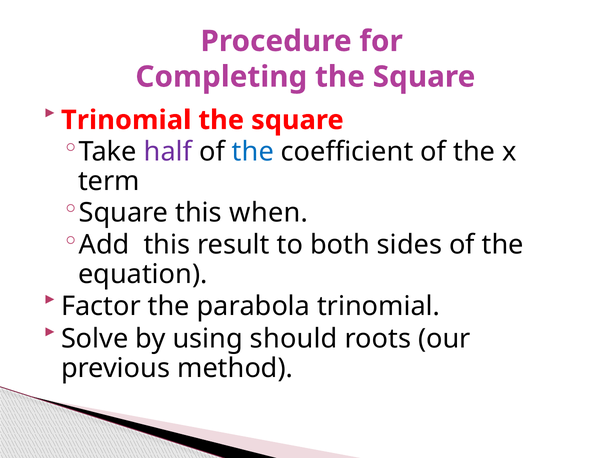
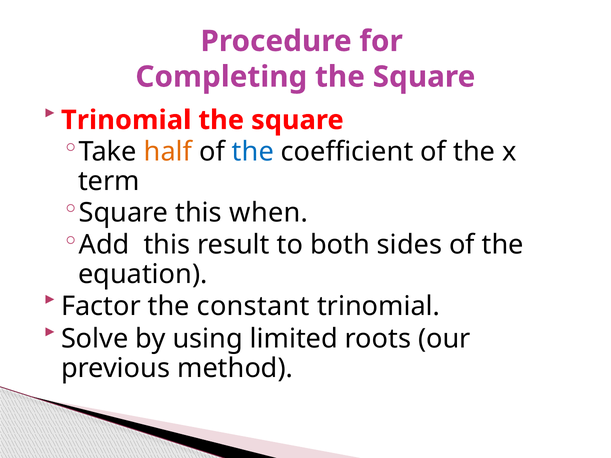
half colour: purple -> orange (168, 152)
parabola: parabola -> constant (253, 307)
should: should -> limited (294, 339)
